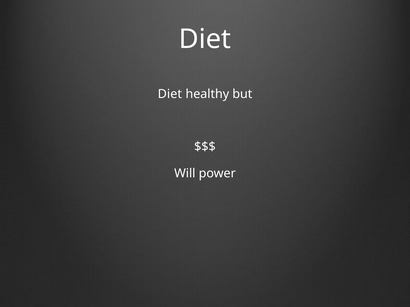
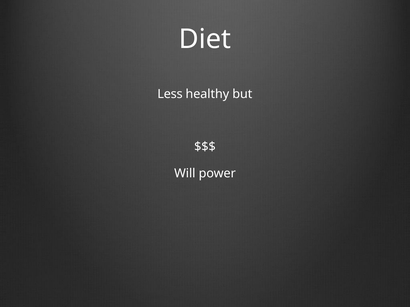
Diet: Diet -> Less (170, 94)
